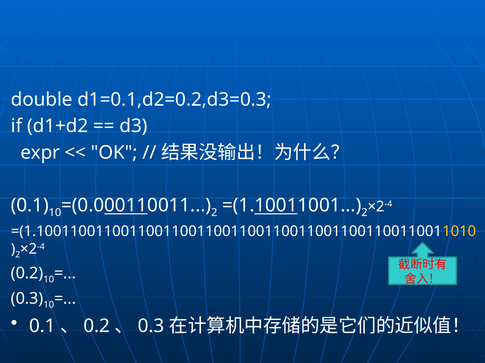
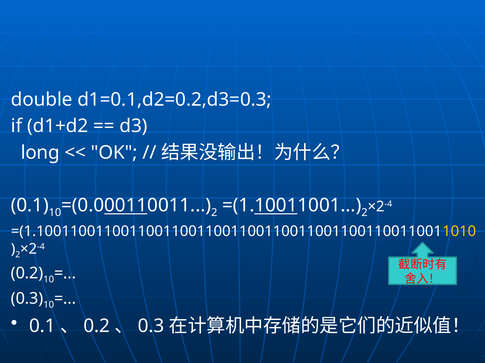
expr: expr -> long (40, 153)
